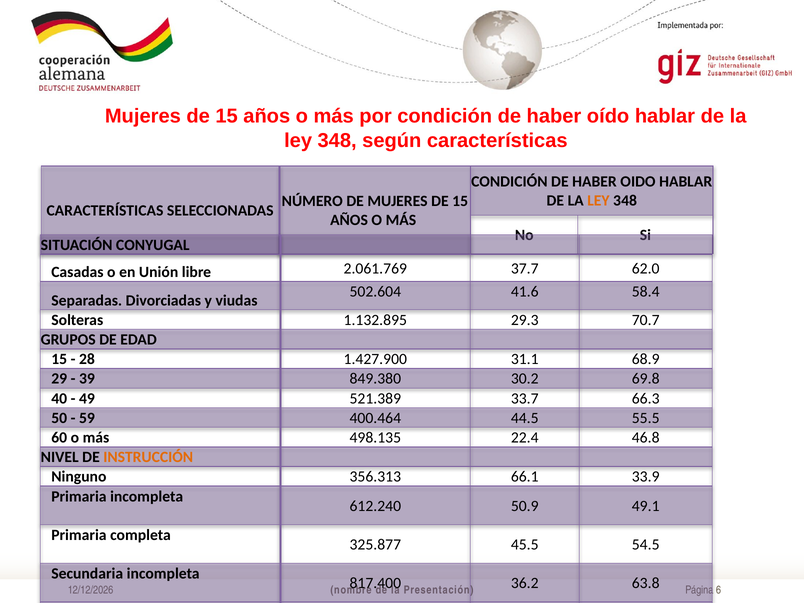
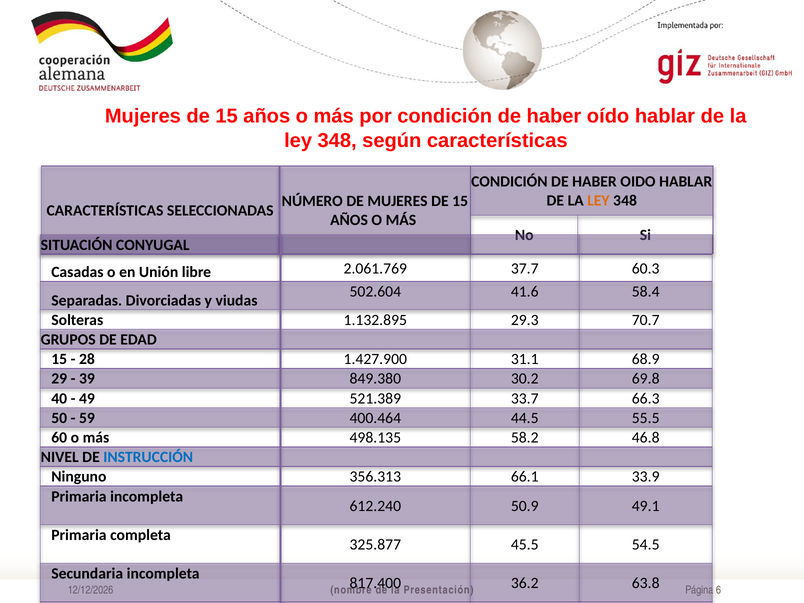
62.0: 62.0 -> 60.3 (646, 268)
22.4: 22.4 -> 58.2 (525, 438)
INSTRUCCIÓN colour: orange -> blue (148, 457)
